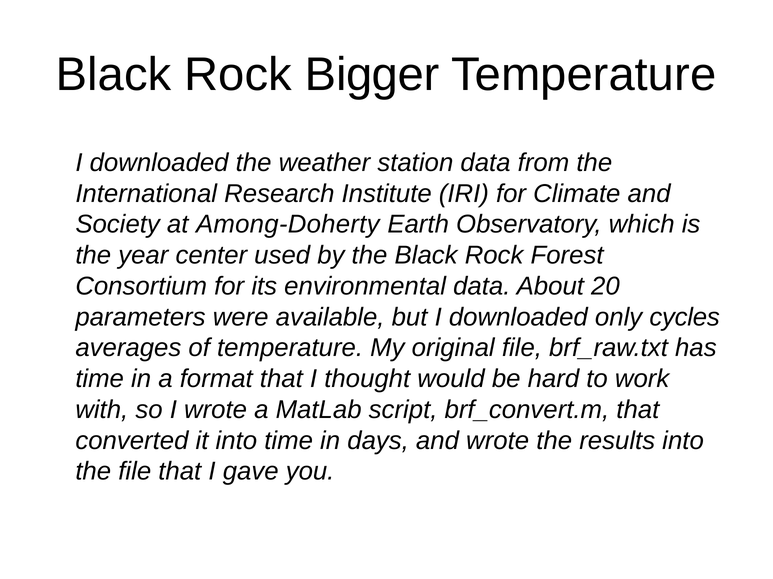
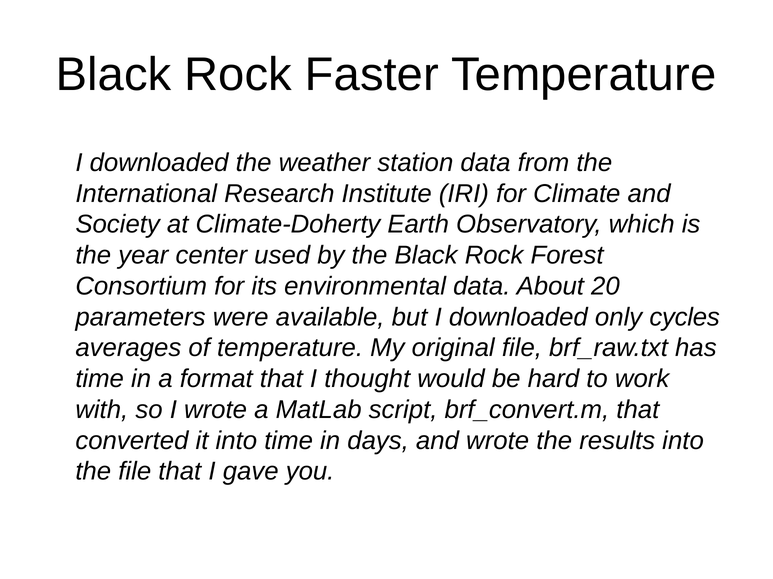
Bigger: Bigger -> Faster (372, 75)
Among-Doherty: Among-Doherty -> Climate-Doherty (288, 225)
